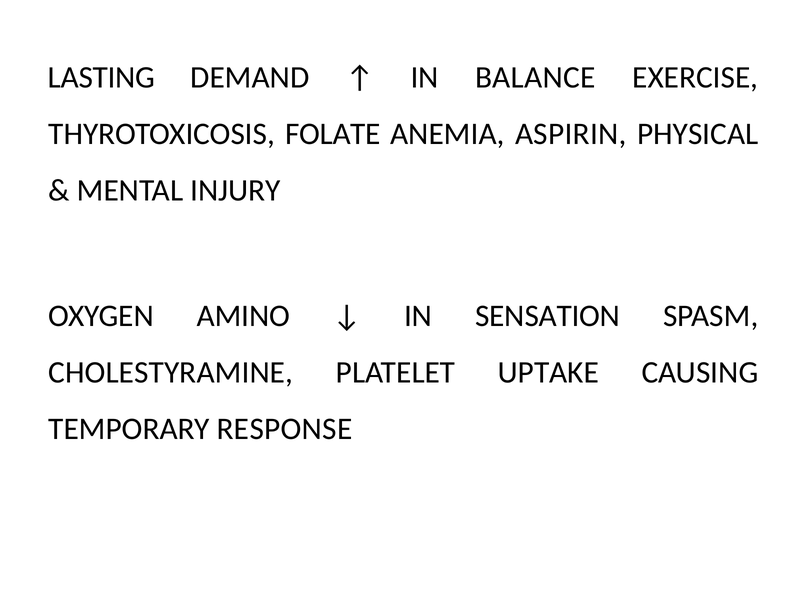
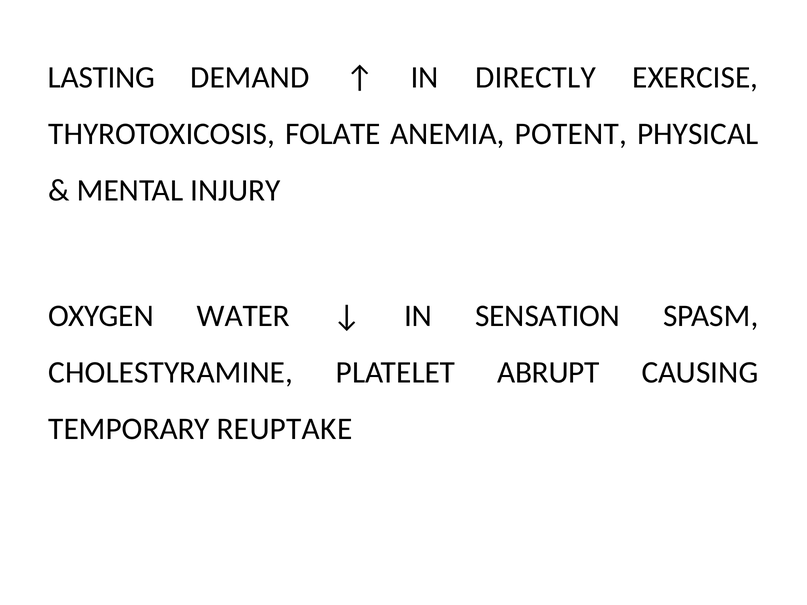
BALANCE: BALANCE -> DIRECTLY (536, 78)
ASPIRIN: ASPIRIN -> POTENT (571, 134)
AMINO: AMINO -> WATER (243, 316)
UPTAKE: UPTAKE -> ABRUPT (548, 373)
RESPONSE: RESPONSE -> REUPTAKE (284, 429)
